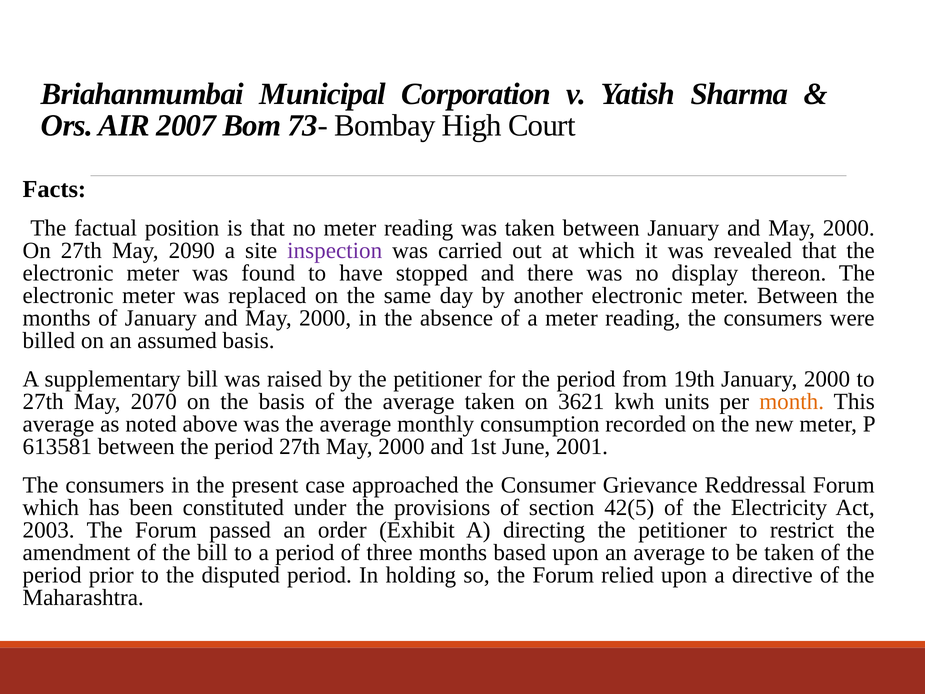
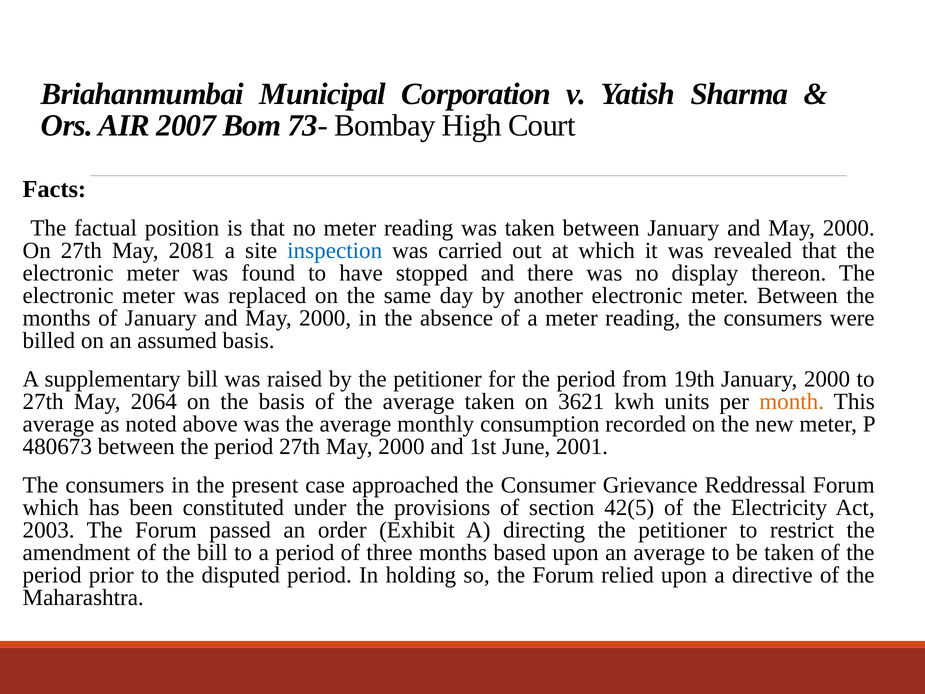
2090: 2090 -> 2081 (192, 251)
inspection colour: purple -> blue (335, 251)
2070: 2070 -> 2064 (154, 402)
613581: 613581 -> 480673 (57, 447)
